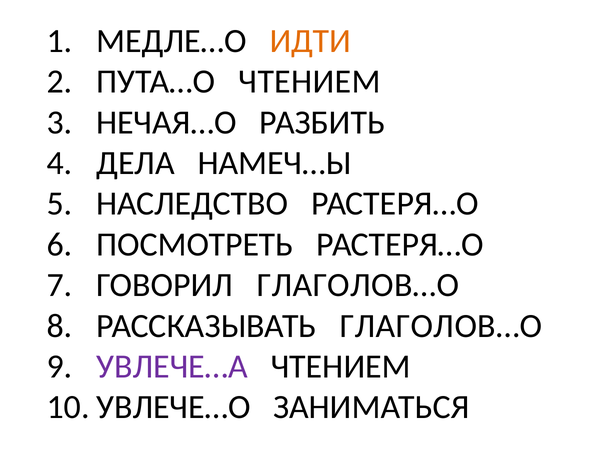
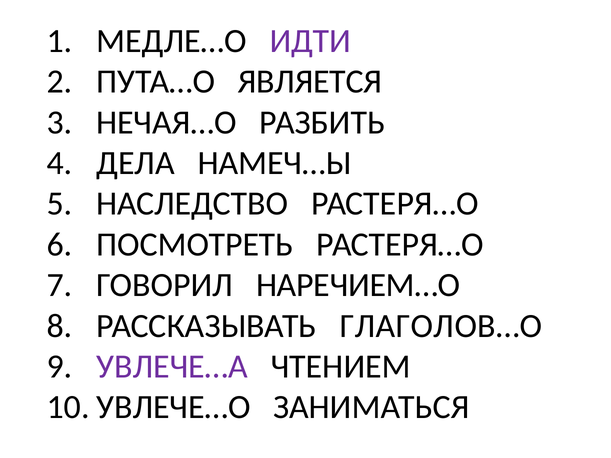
ИДТИ colour: orange -> purple (310, 41)
ПУТА…О ЧТЕНИЕМ: ЧТЕНИЕМ -> ЯВЛЯЕТСЯ (310, 82)
ГОВОРИЛ ГЛАГОЛОВ…О: ГЛАГОЛОВ…О -> НАРЕЧИЕМ…О (358, 285)
